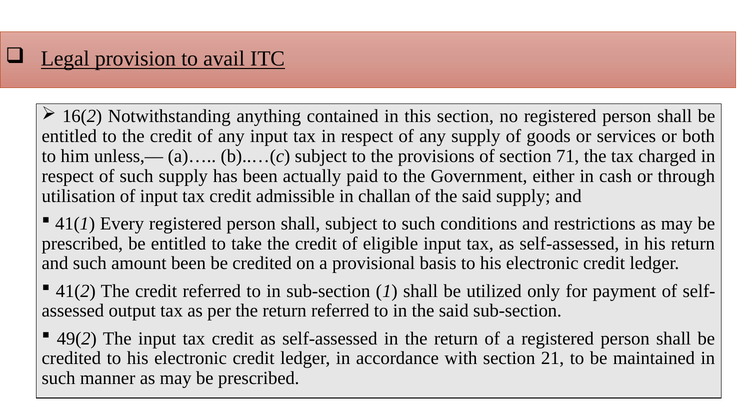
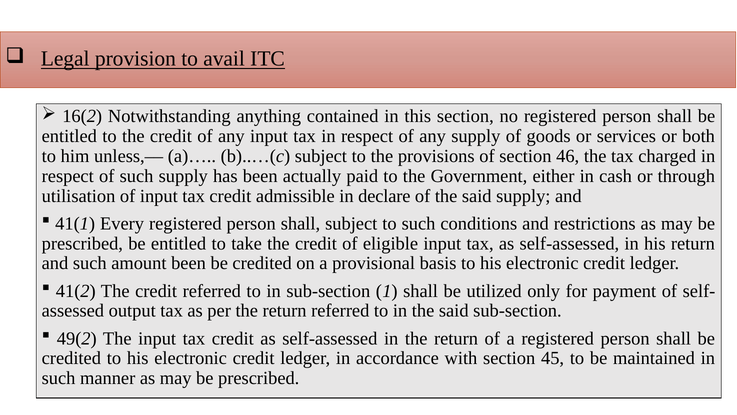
71: 71 -> 46 (568, 156)
challan: challan -> declare (384, 196)
21: 21 -> 45 (553, 358)
